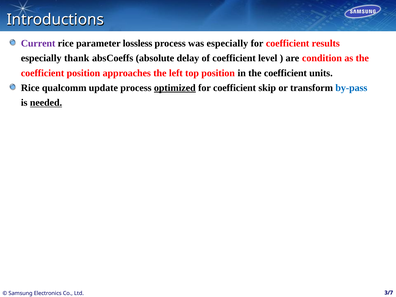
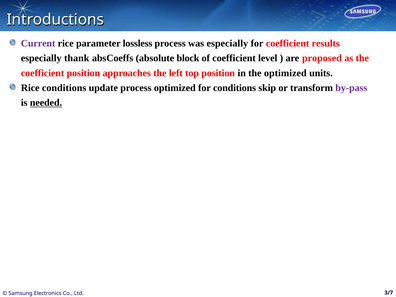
delay: delay -> block (188, 58)
condition: condition -> proposed (322, 58)
in the coefficient: coefficient -> optimized (285, 73)
Rice qualcomm: qualcomm -> conditions (64, 88)
optimized underline: present -> none (175, 88)
coefficient: coefficient -> conditions (235, 88)
by-pass colour: blue -> purple (351, 88)
